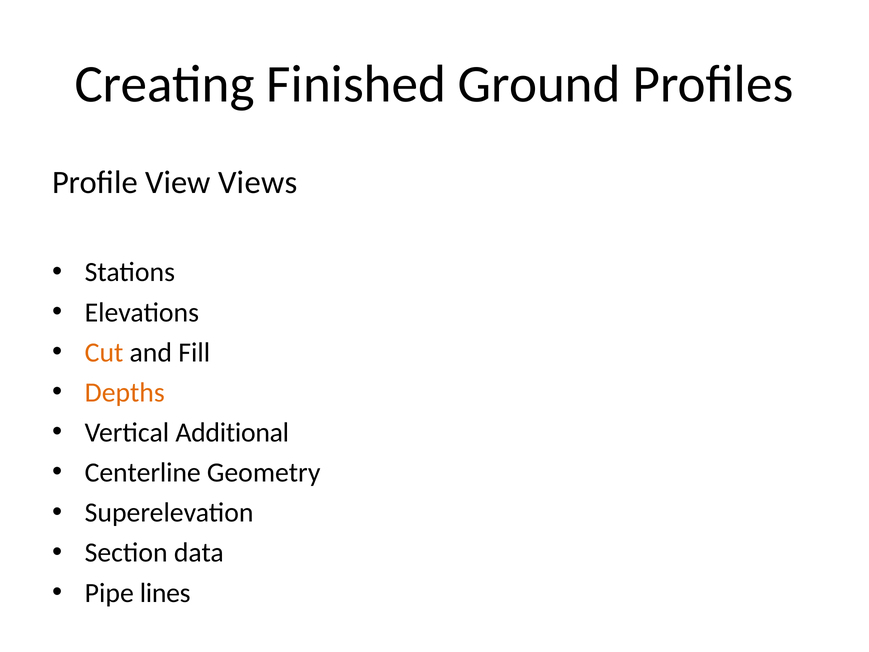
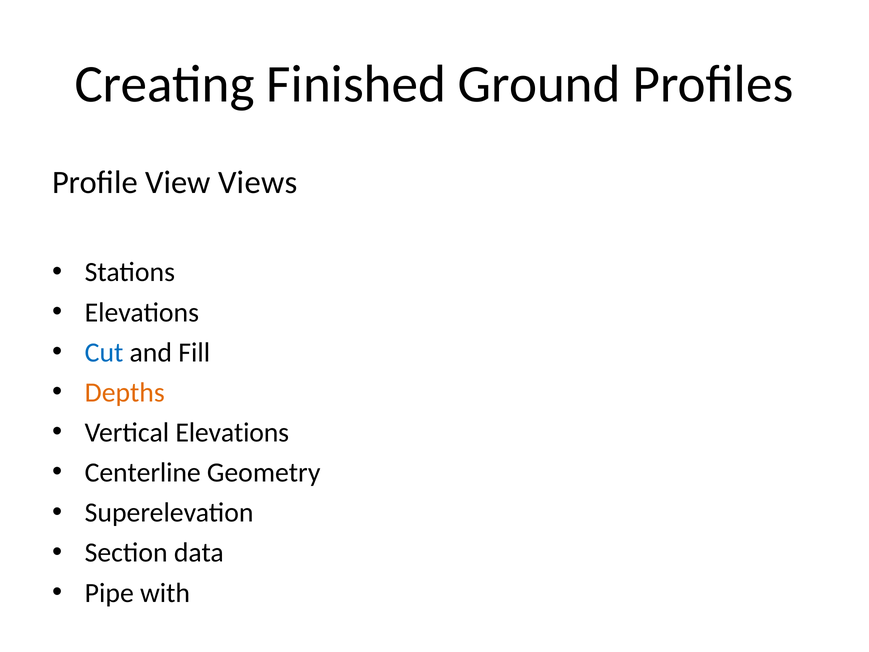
Cut colour: orange -> blue (104, 352)
Vertical Additional: Additional -> Elevations (232, 432)
lines: lines -> with (165, 593)
